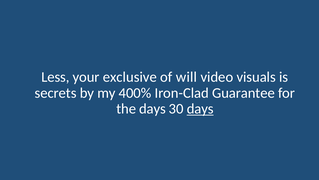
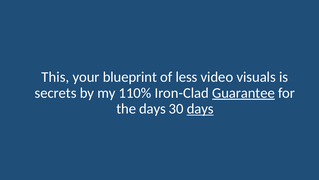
Less: Less -> This (55, 77)
exclusive: exclusive -> blueprint (130, 77)
will: will -> less (187, 77)
400%: 400% -> 110% (135, 93)
Guarantee underline: none -> present (243, 93)
